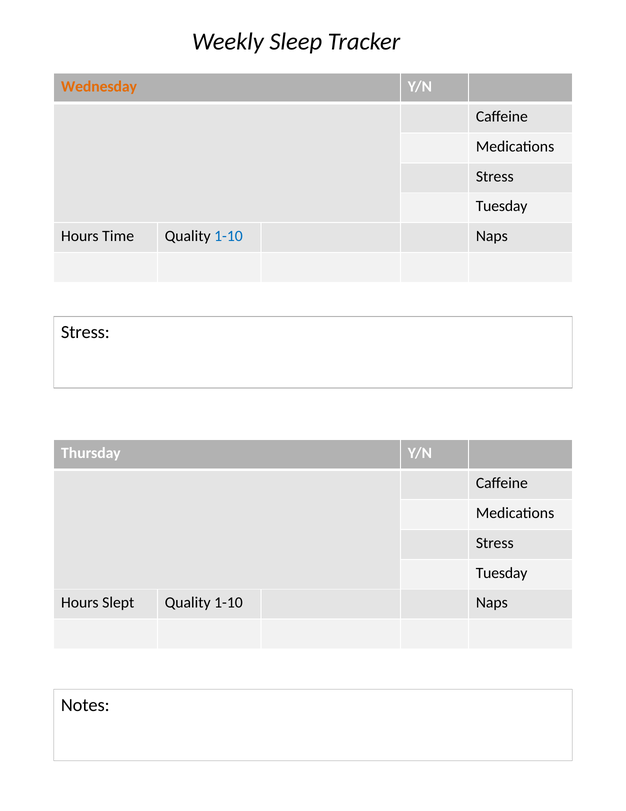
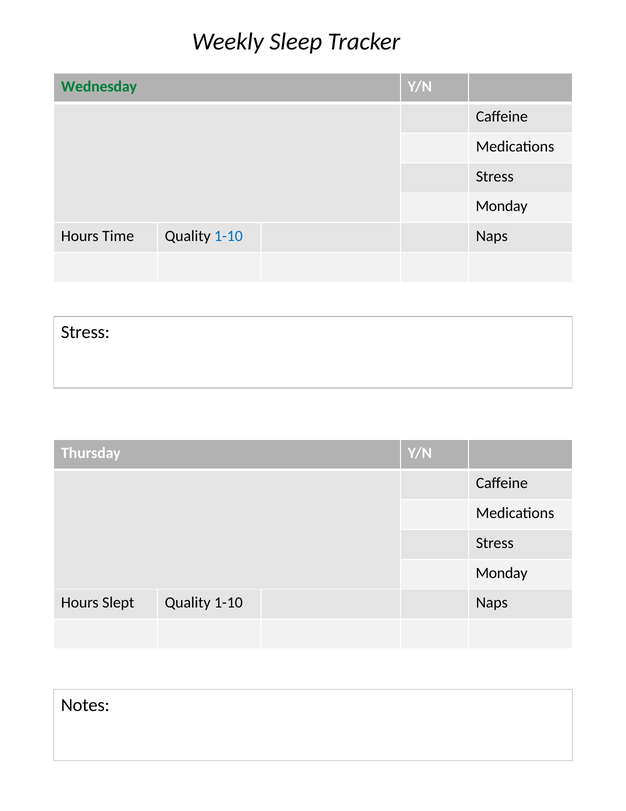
Wednesday colour: orange -> green (99, 87)
Tuesday: Tuesday -> Monday (502, 206)
Tuesday: Tuesday -> Monday (502, 572)
